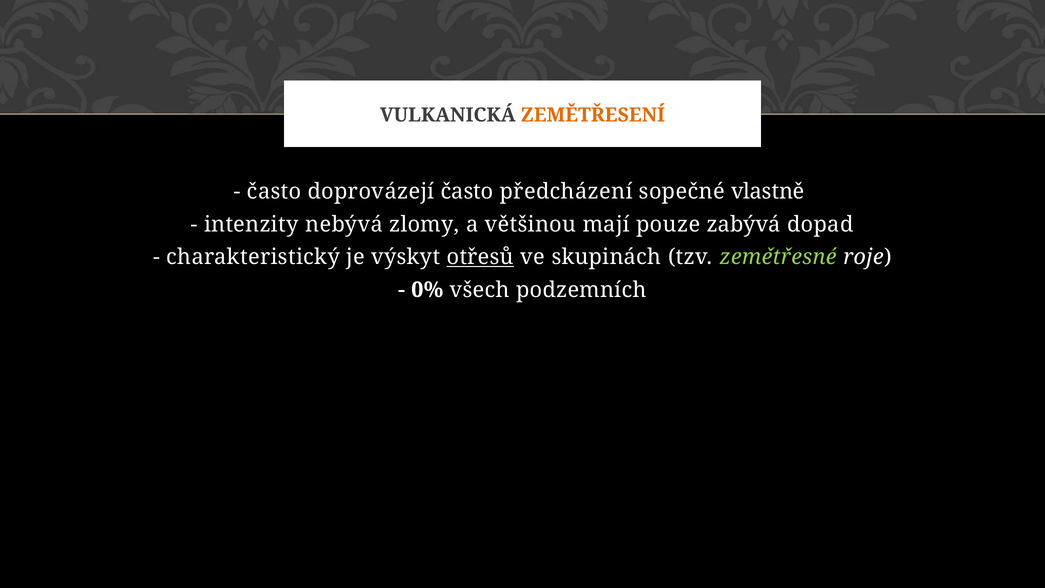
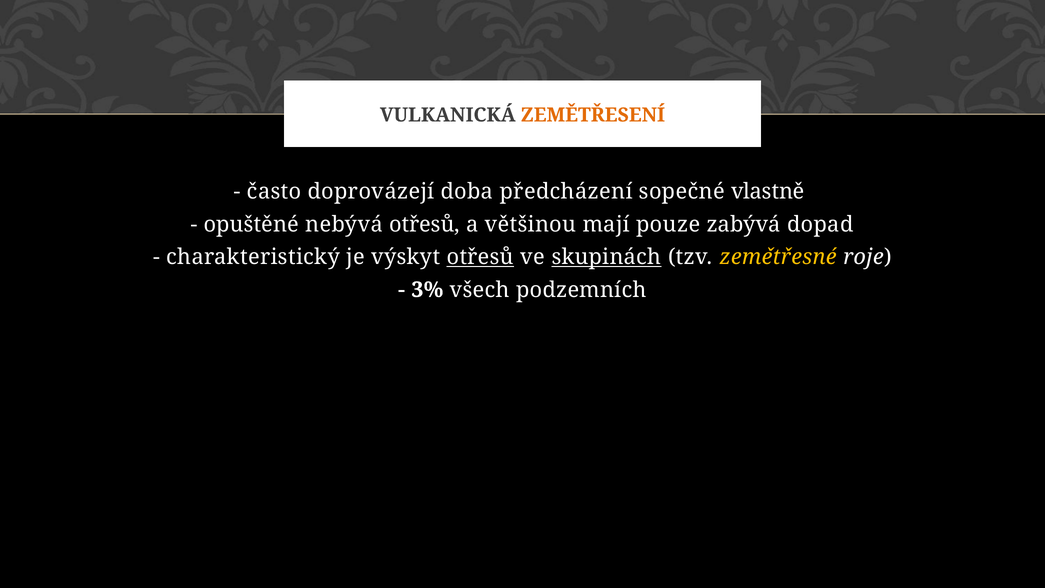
doprovázejí často: často -> doba (467, 192)
intenzity: intenzity -> opuštěné (251, 224)
nebývá zlomy: zlomy -> otřesů (424, 224)
skupinách underline: none -> present (606, 257)
zemětřesné colour: light green -> yellow (778, 257)
0%: 0% -> 3% (427, 290)
